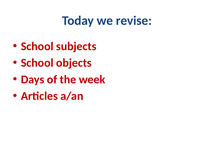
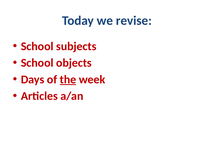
the underline: none -> present (68, 80)
